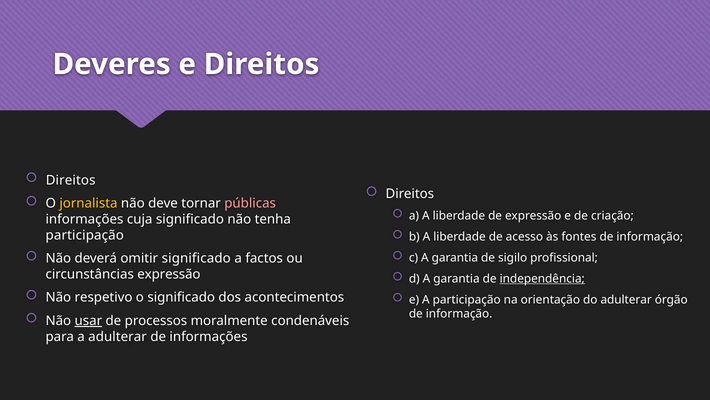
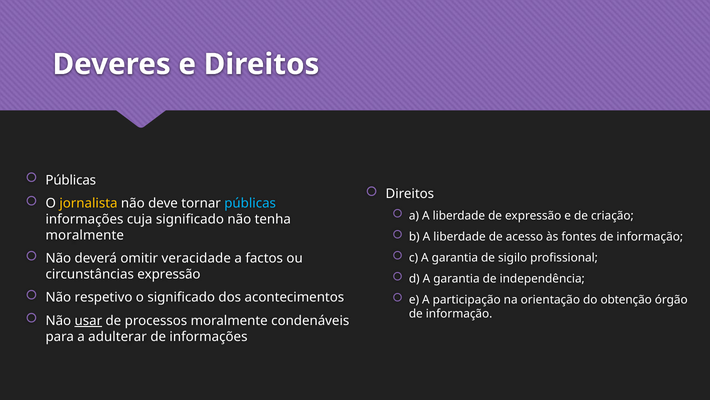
Direitos: Direitos -> Públicas (71, 180)
públicas colour: pink -> light blue (250, 203)
participação: participação -> moralmente (85, 235)
omitir significado: significado -> veracidade (196, 258)
independência underline: present -> none (542, 278)
do adulterar: adulterar -> obtenção (626, 299)
